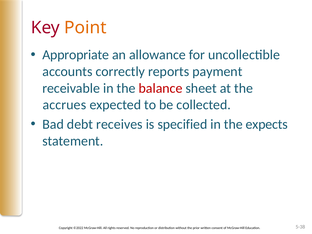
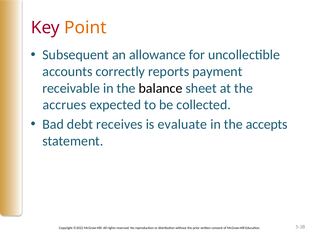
Appropriate: Appropriate -> Subsequent (76, 55)
balance colour: red -> black (161, 88)
specified: specified -> evaluate (182, 124)
expects: expects -> accepts (267, 124)
